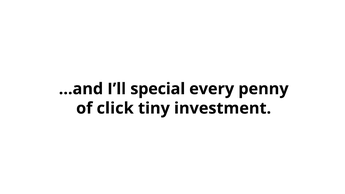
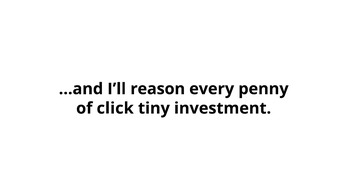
special: special -> reason (158, 89)
